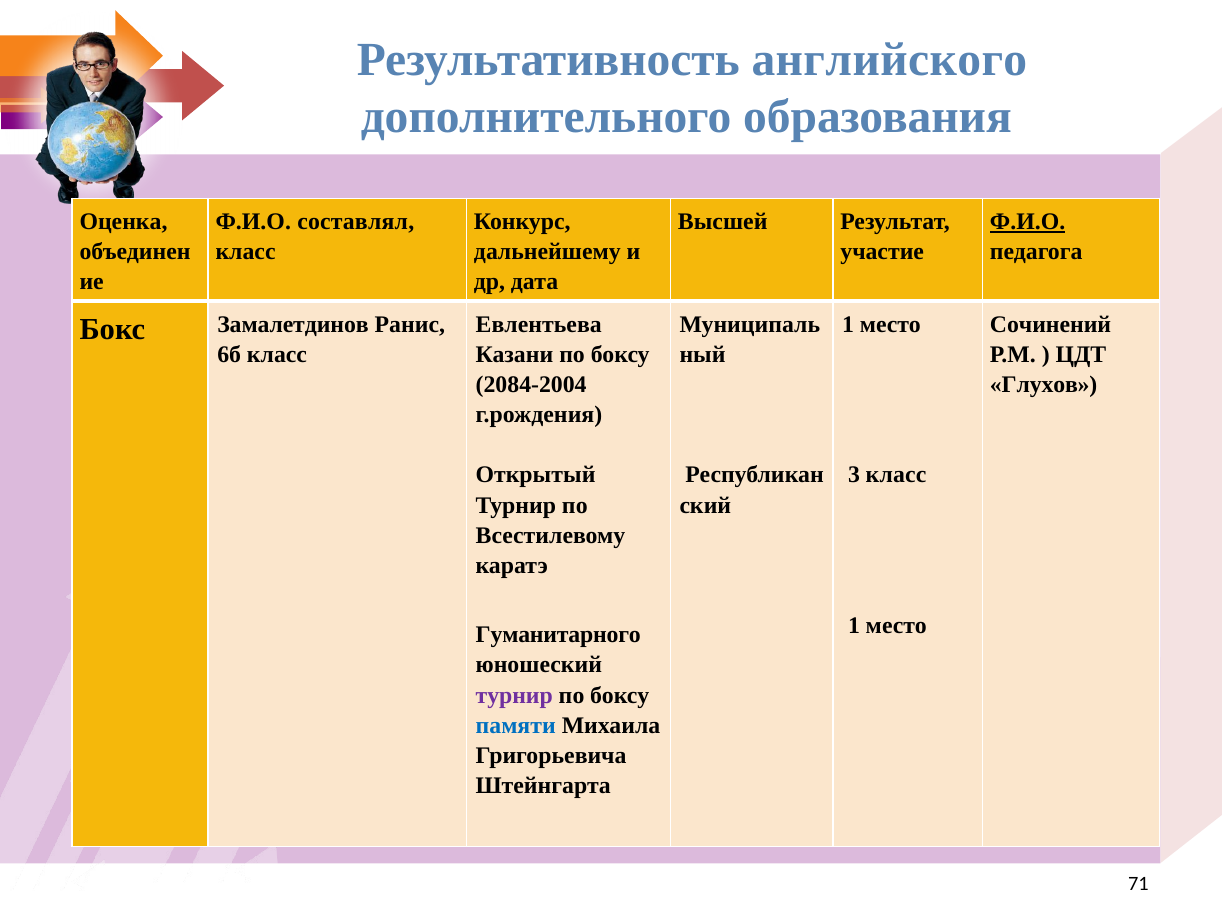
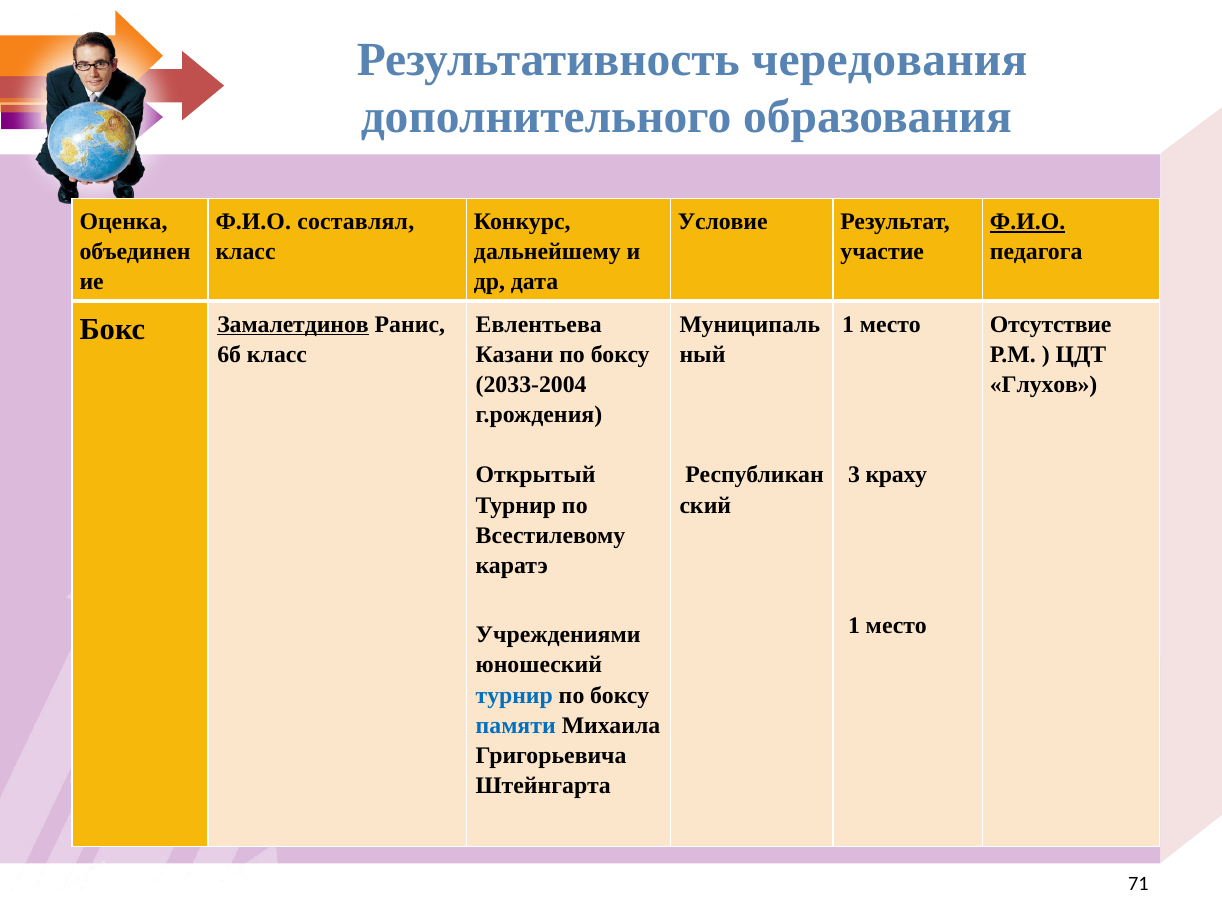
английского: английского -> чередования (889, 60)
Высшей: Высшей -> Условие (723, 222)
Сочинений: Сочинений -> Отсутствие (1051, 325)
Замалетдинов underline: none -> present (293, 325)
2084-2004: 2084-2004 -> 2033-2004 (531, 385)
3 класс: класс -> краху (896, 475)
Гуманитарного: Гуманитарного -> Учреждениями (558, 635)
турнир colour: purple -> blue (514, 696)
